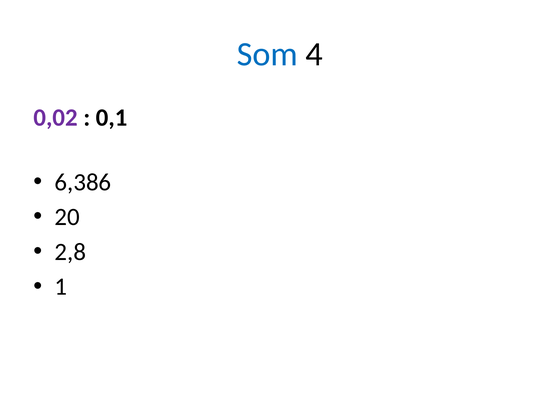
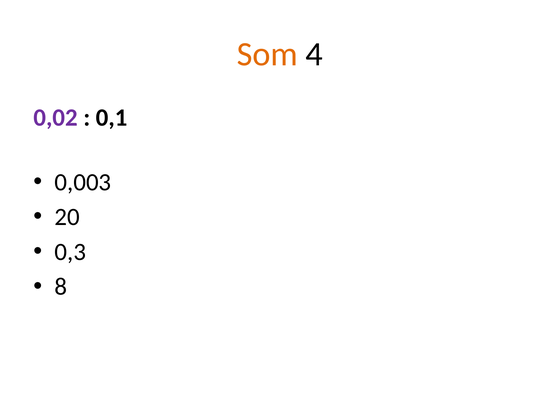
Som colour: blue -> orange (267, 54)
6,386: 6,386 -> 0,003 (83, 182)
2,8: 2,8 -> 0,3 (70, 252)
1: 1 -> 8 (61, 287)
